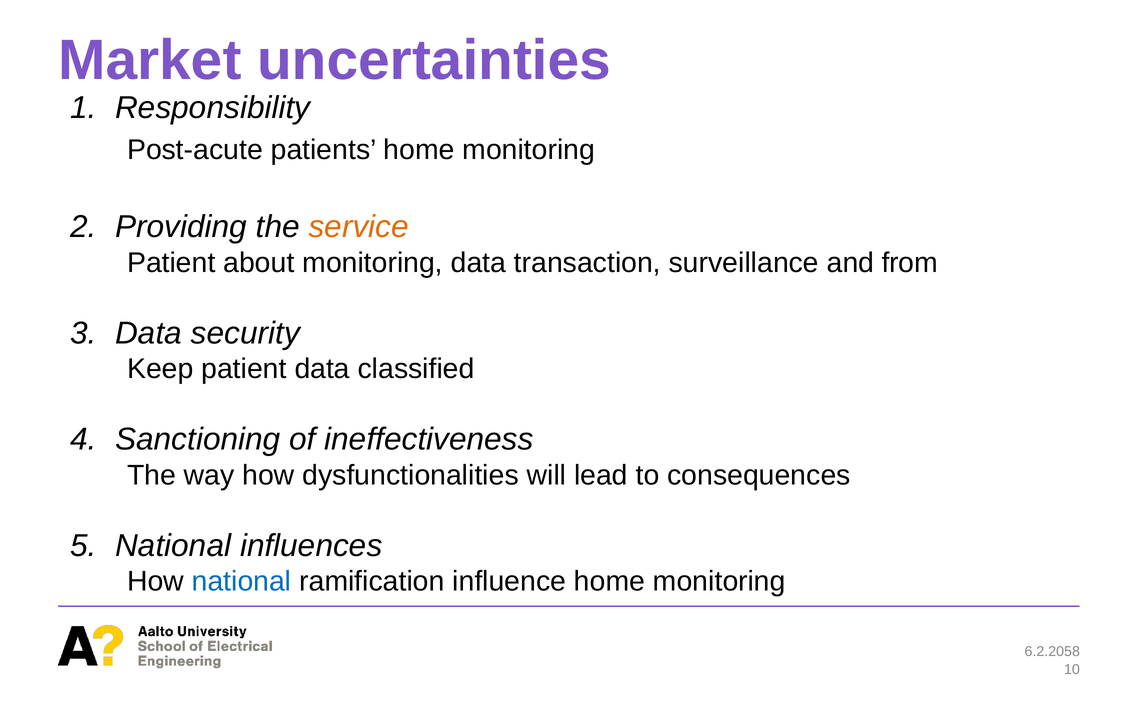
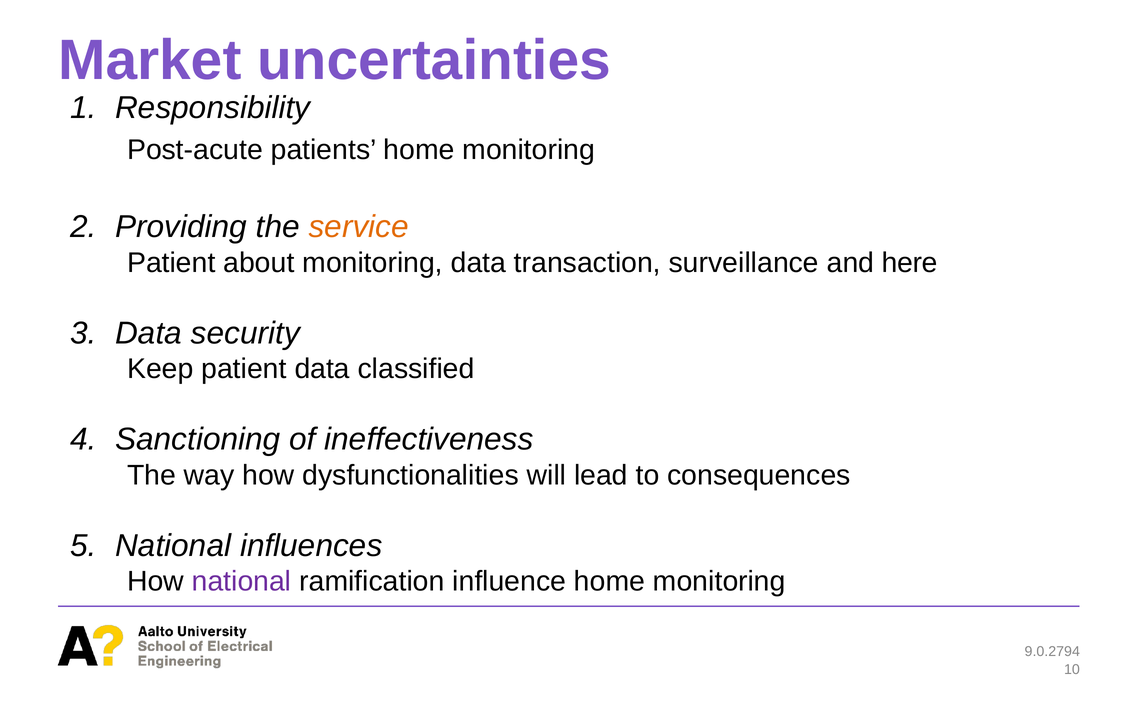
from: from -> here (910, 263)
national colour: blue -> purple (241, 582)
6.2.2058: 6.2.2058 -> 9.0.2794 (1052, 652)
